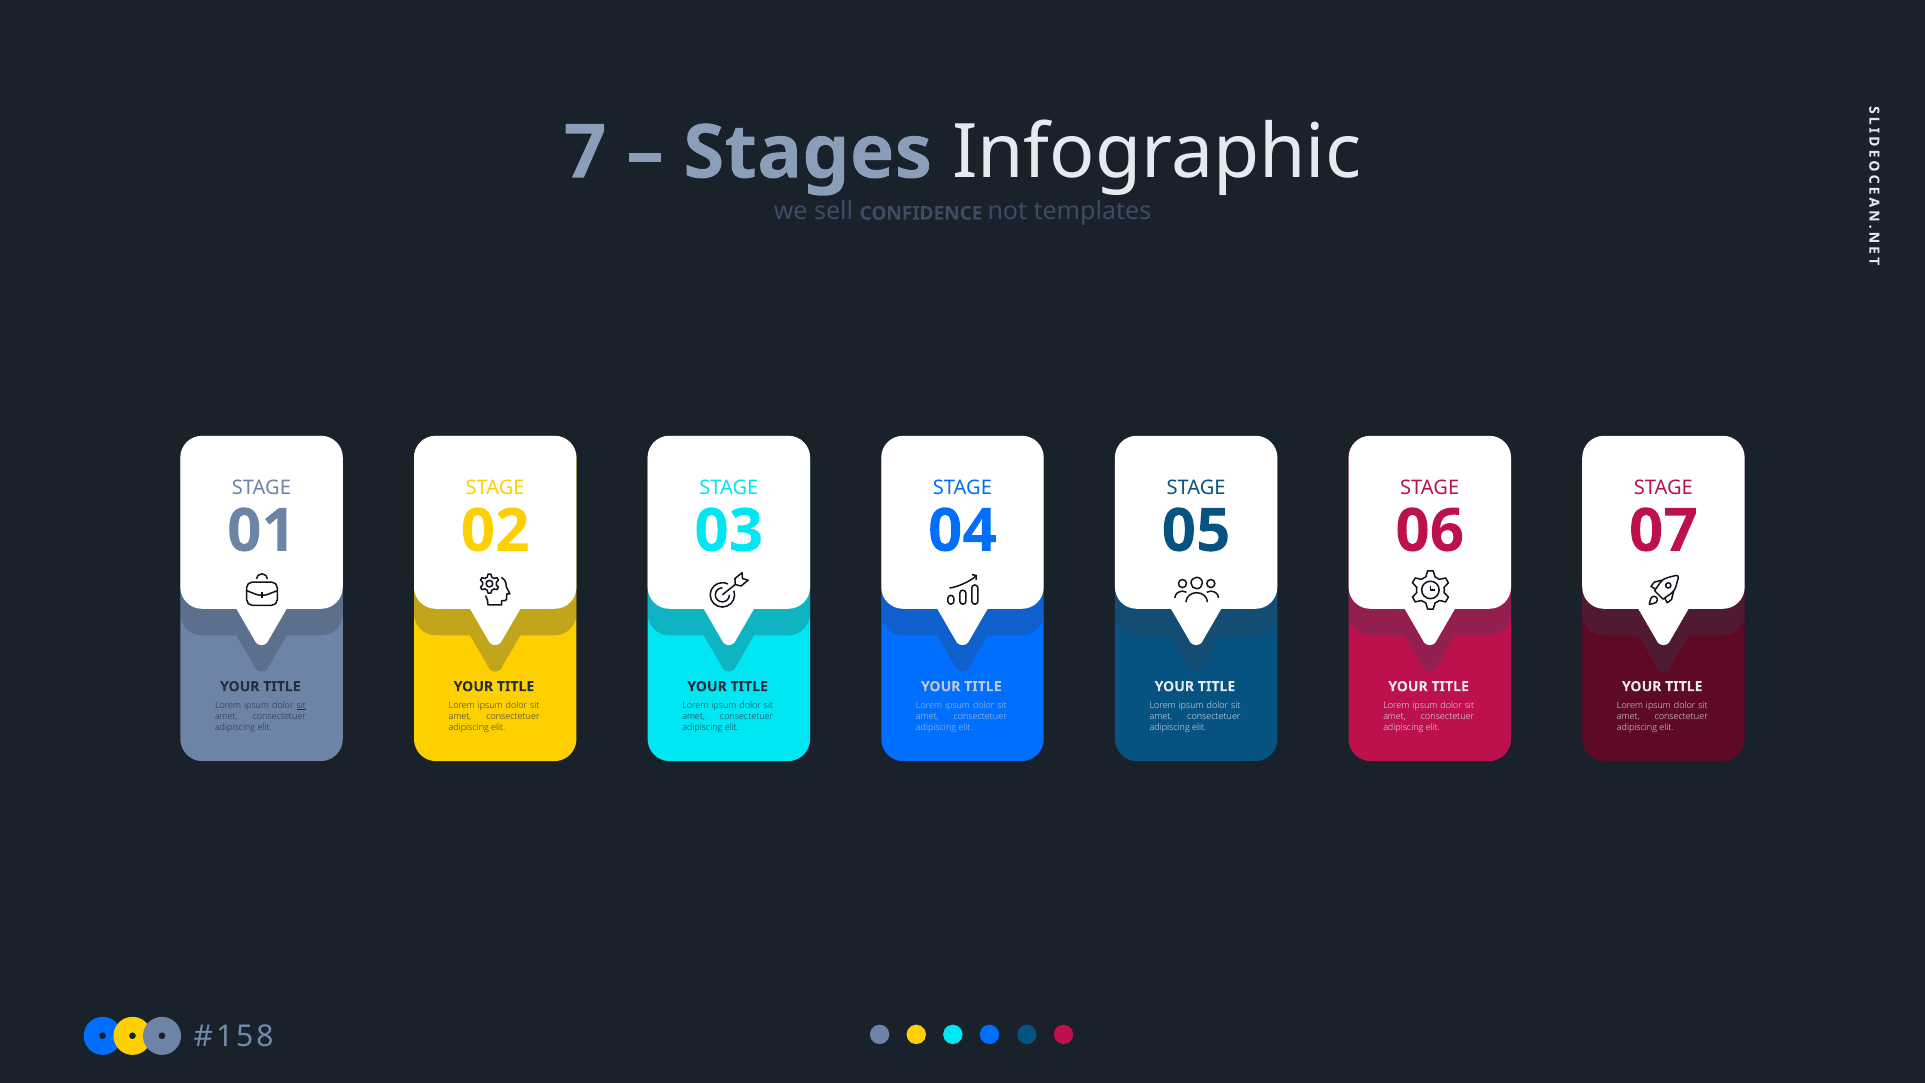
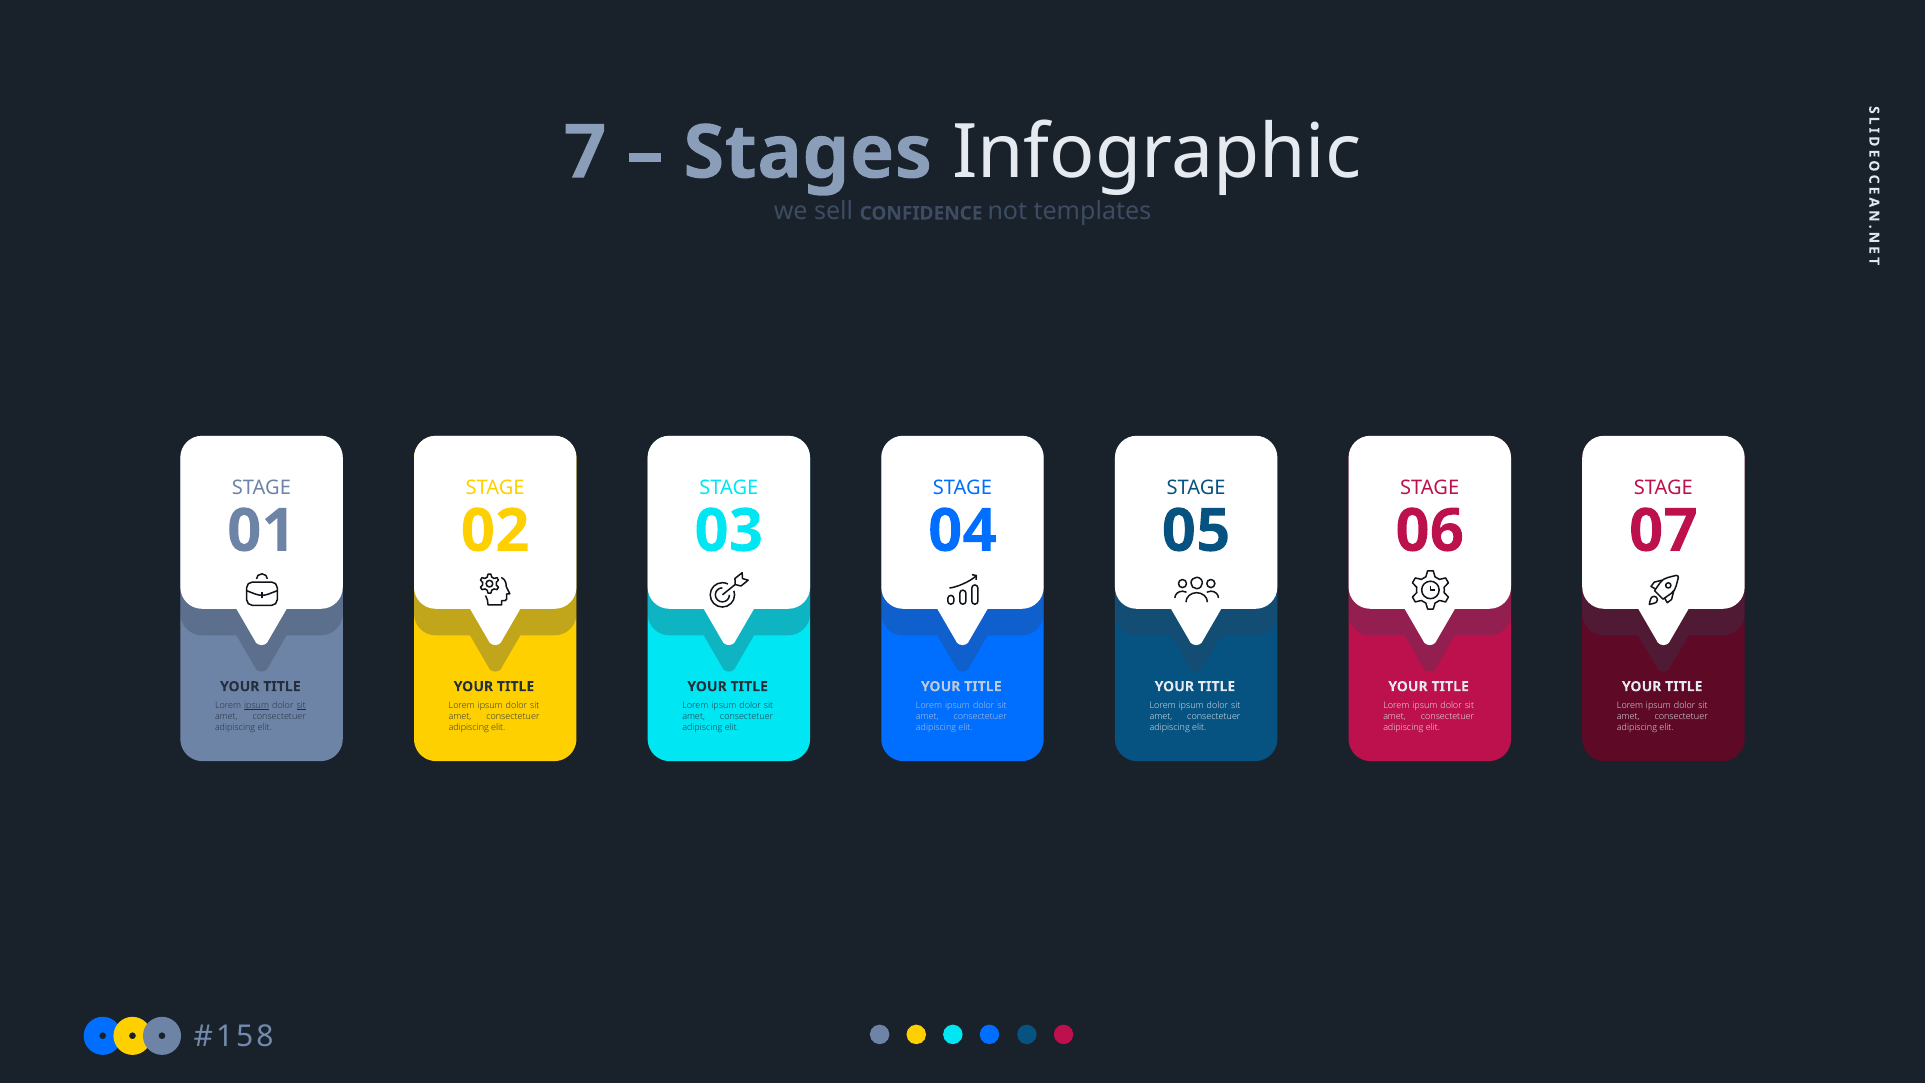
ipsum underline: none -> present (257, 705)
